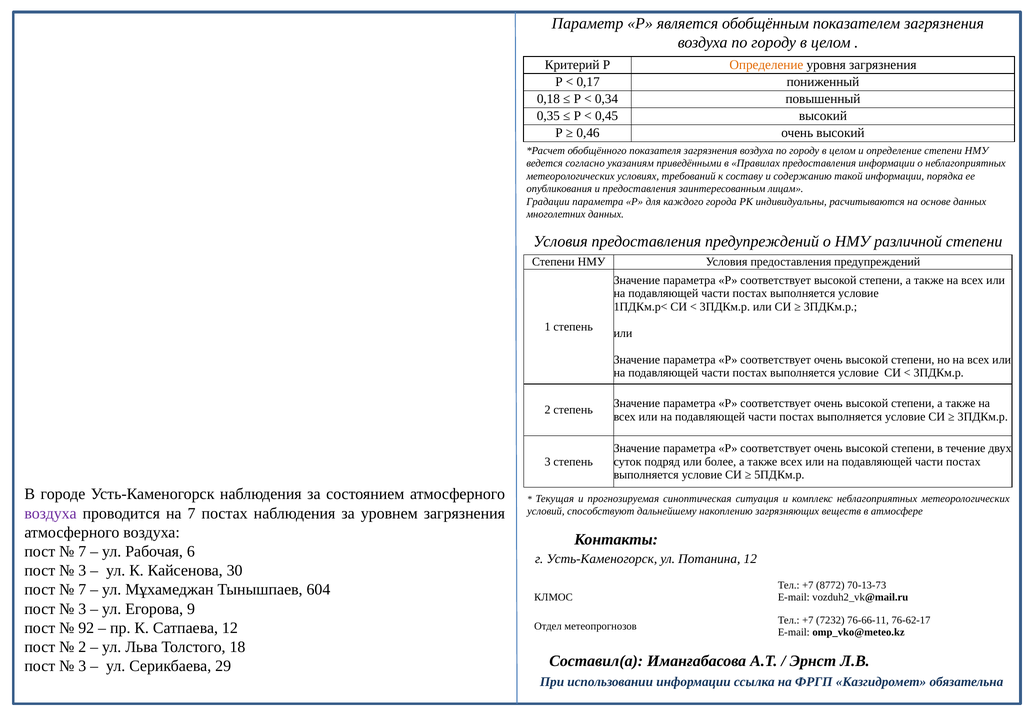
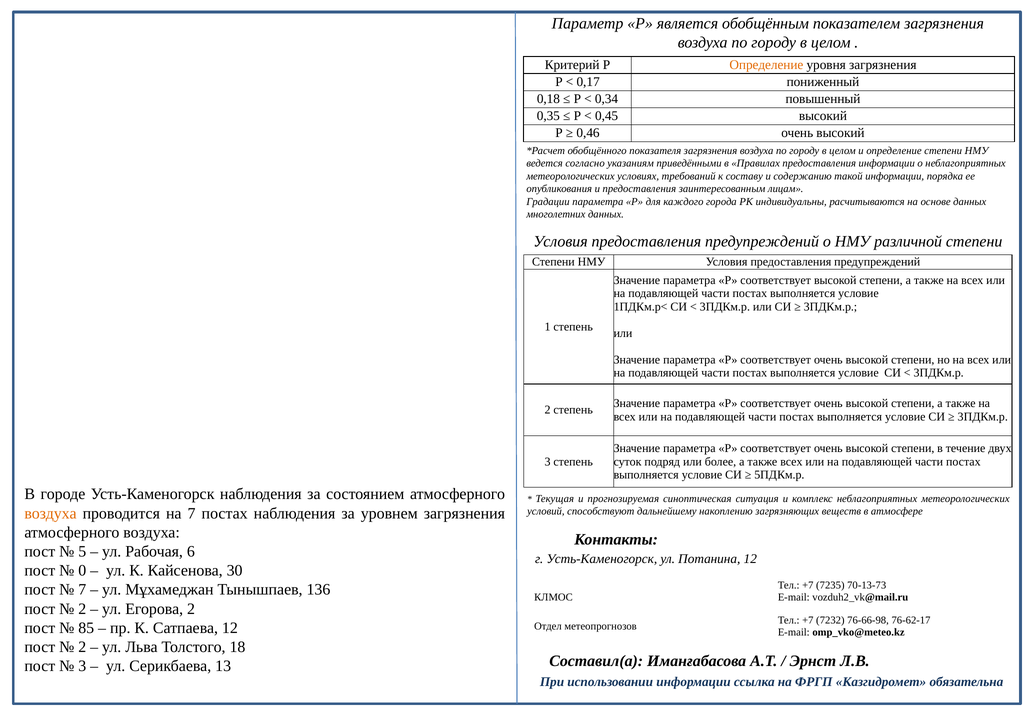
воздуха colour: purple -> orange (51, 513)
7: 7 -> 5 (82, 551)
3: 3 -> 0 (82, 570)
8772: 8772 -> 7235 (830, 585)
604: 604 -> 136 (318, 590)
3: 3 -> 2 (82, 609)
Егорова 9: 9 -> 2 (191, 609)
76-66-11: 76-66-11 -> 76-66-98 (868, 620)
92: 92 -> 85 (86, 628)
29: 29 -> 13 (223, 666)
